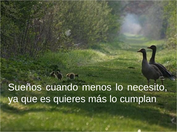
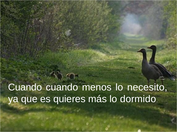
Sueños: Sueños -> Cuando (25, 88)
cumplan: cumplan -> dormido (138, 100)
